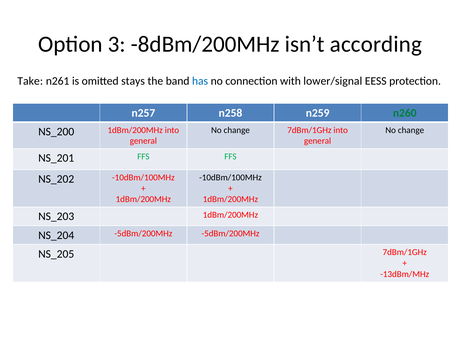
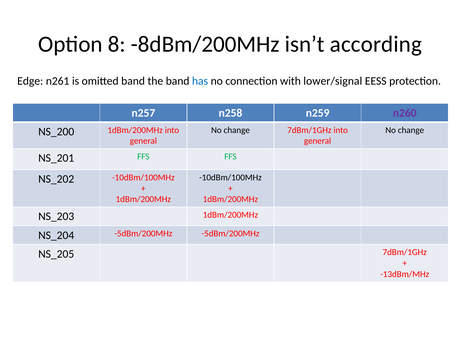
3: 3 -> 8 (117, 44)
Take: Take -> Edge (30, 81)
omitted stays: stays -> band (133, 81)
n260 colour: green -> purple (405, 113)
